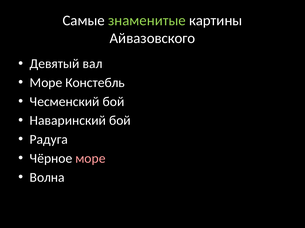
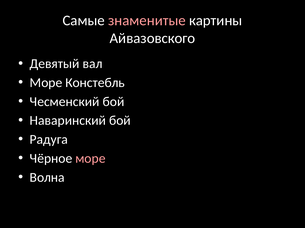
знаменитые colour: light green -> pink (147, 21)
